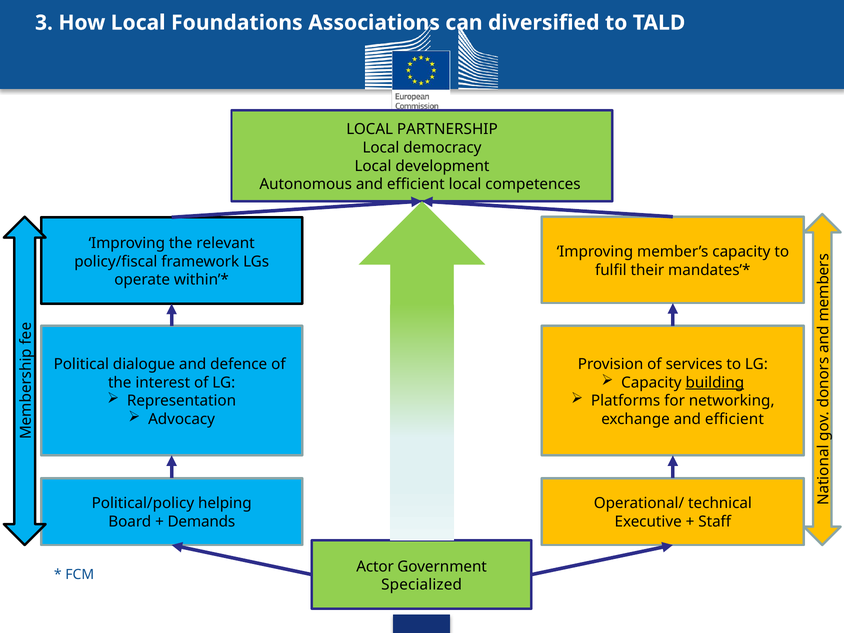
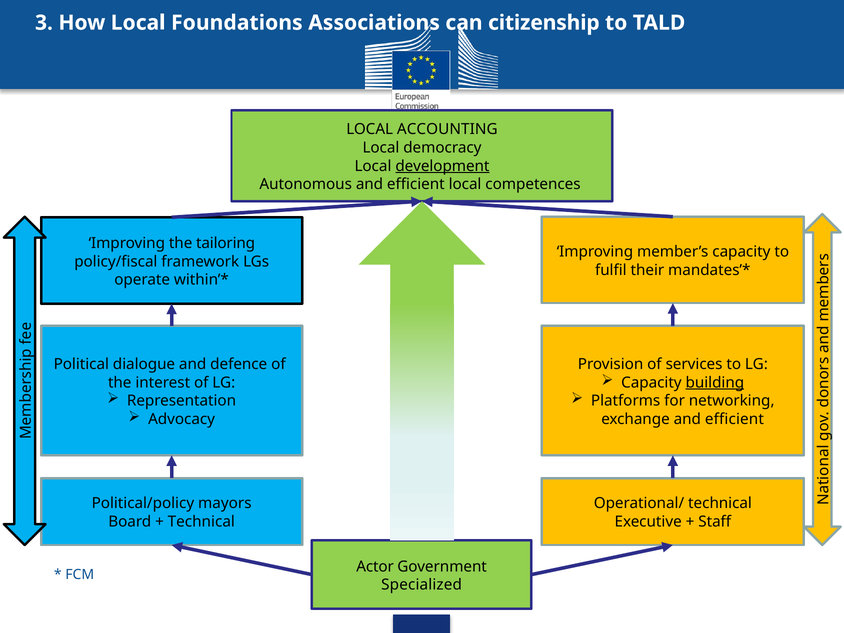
diversified: diversified -> citizenship (544, 23)
PARTNERSHIP: PARTNERSHIP -> ACCOUNTING (447, 129)
development underline: none -> present (442, 166)
relevant: relevant -> tailoring (226, 243)
helping: helping -> mayors (225, 503)
Demands: Demands -> Technical (201, 522)
